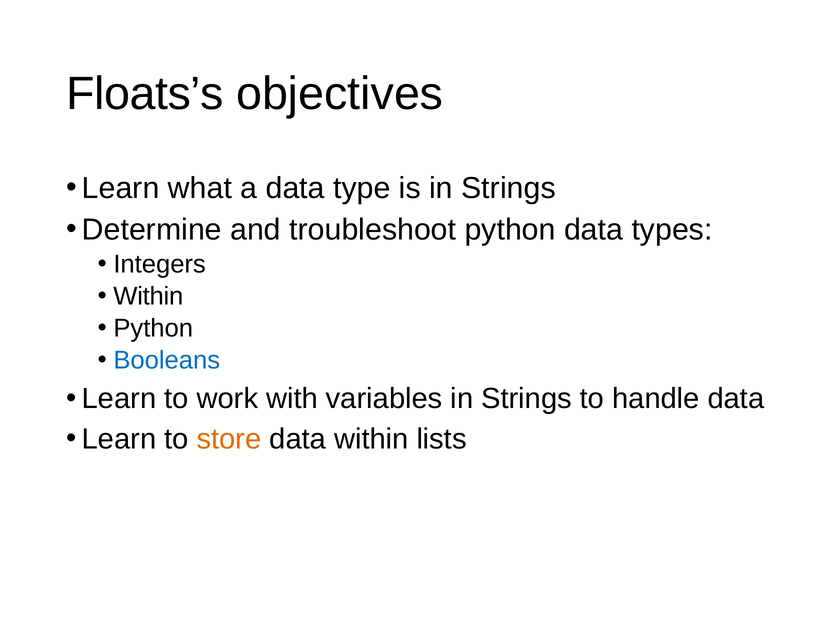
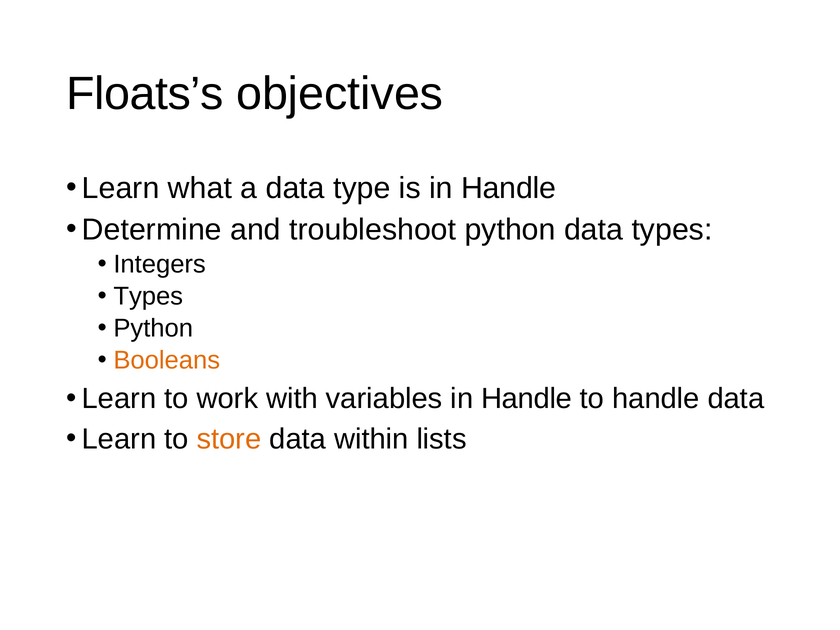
is in Strings: Strings -> Handle (509, 188)
Within: Within -> Types (148, 296)
Booleans colour: blue -> orange (167, 360)
variables in Strings: Strings -> Handle (527, 399)
